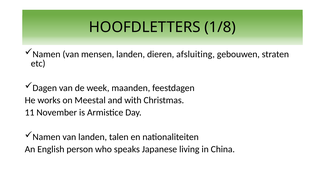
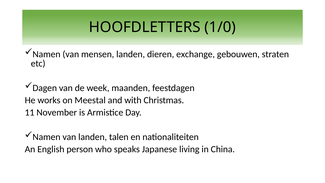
1/8: 1/8 -> 1/0 (220, 27)
afsluiting: afsluiting -> exchange (196, 54)
